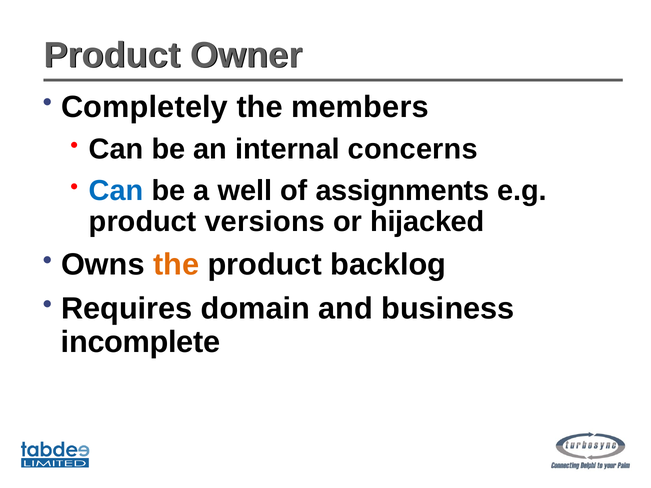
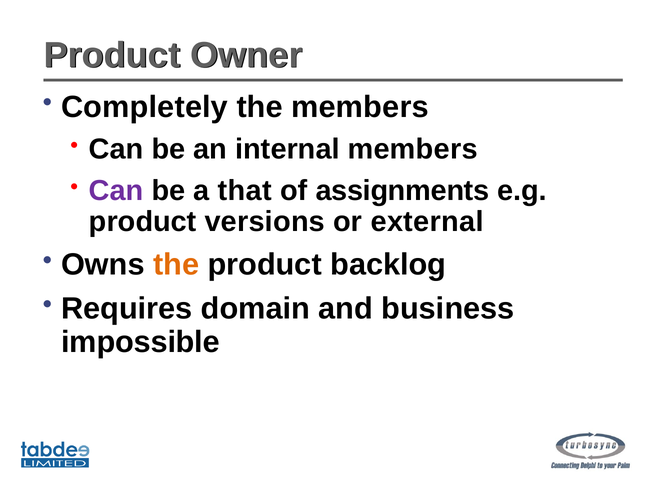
internal concerns: concerns -> members (413, 149)
Can colour: blue -> purple (116, 191)
well: well -> that (245, 191)
hijacked: hijacked -> external (427, 222)
incomplete: incomplete -> impossible (141, 342)
